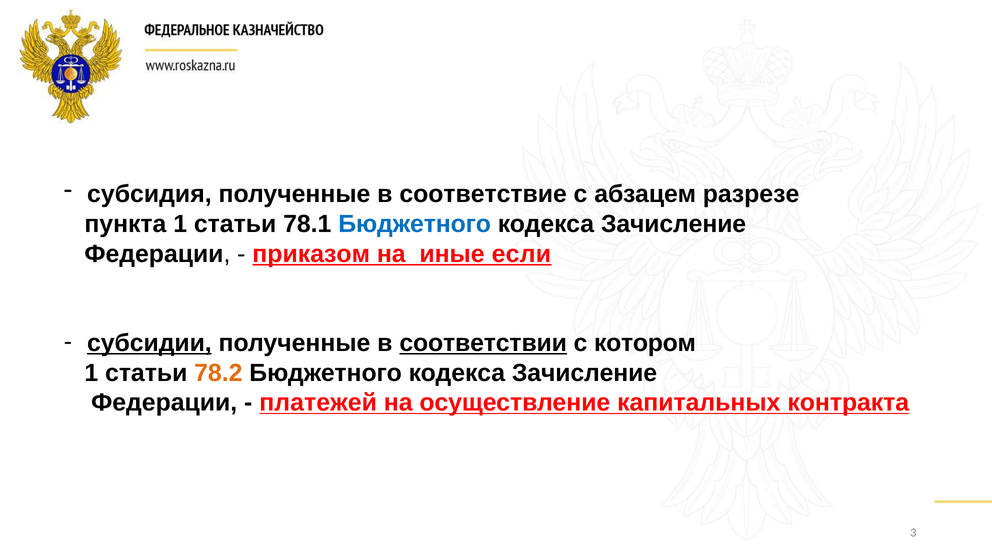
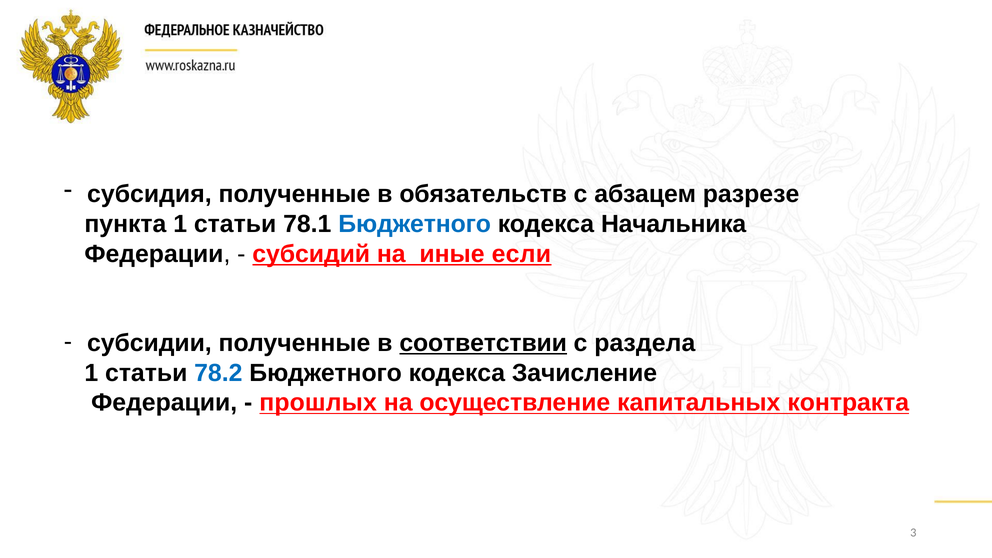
соответствие: соответствие -> обязательств (483, 194)
Зачисление: Зачисление -> Начальника (674, 224)
приказом: приказом -> субсидий (311, 254)
субсидии underline: present -> none (149, 343)
котором: котором -> раздела (645, 343)
78.2 colour: orange -> blue (218, 373)
платежей: платежей -> прошлых (318, 403)
